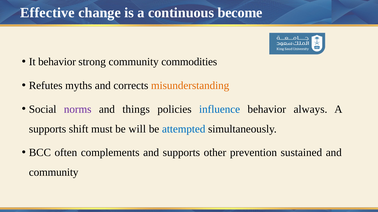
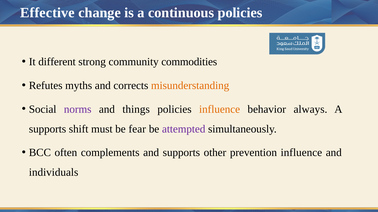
continuous become: become -> policies (240, 13)
It behavior: behavior -> different (57, 62)
influence colour: blue -> orange (220, 110)
will: will -> fear (137, 129)
attempted colour: blue -> purple (184, 129)
prevention sustained: sustained -> influence (301, 153)
community: community -> individuals (54, 173)
